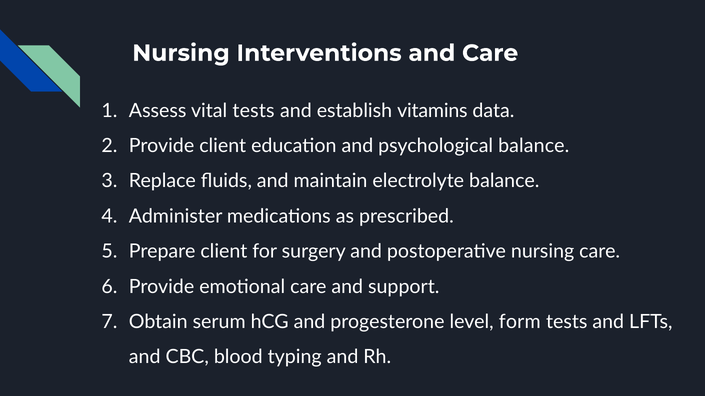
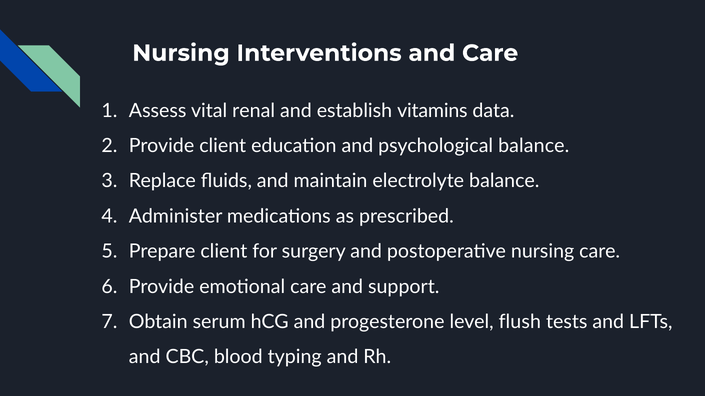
vital tests: tests -> renal (254, 111)
form: form -> flush (520, 322)
